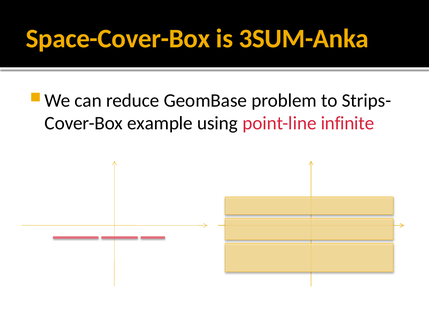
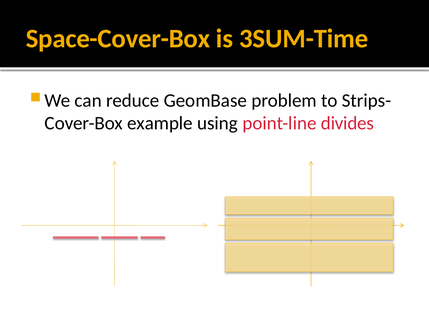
3SUM-Anka: 3SUM-Anka -> 3SUM-Time (304, 39)
infinite: infinite -> divides (347, 123)
